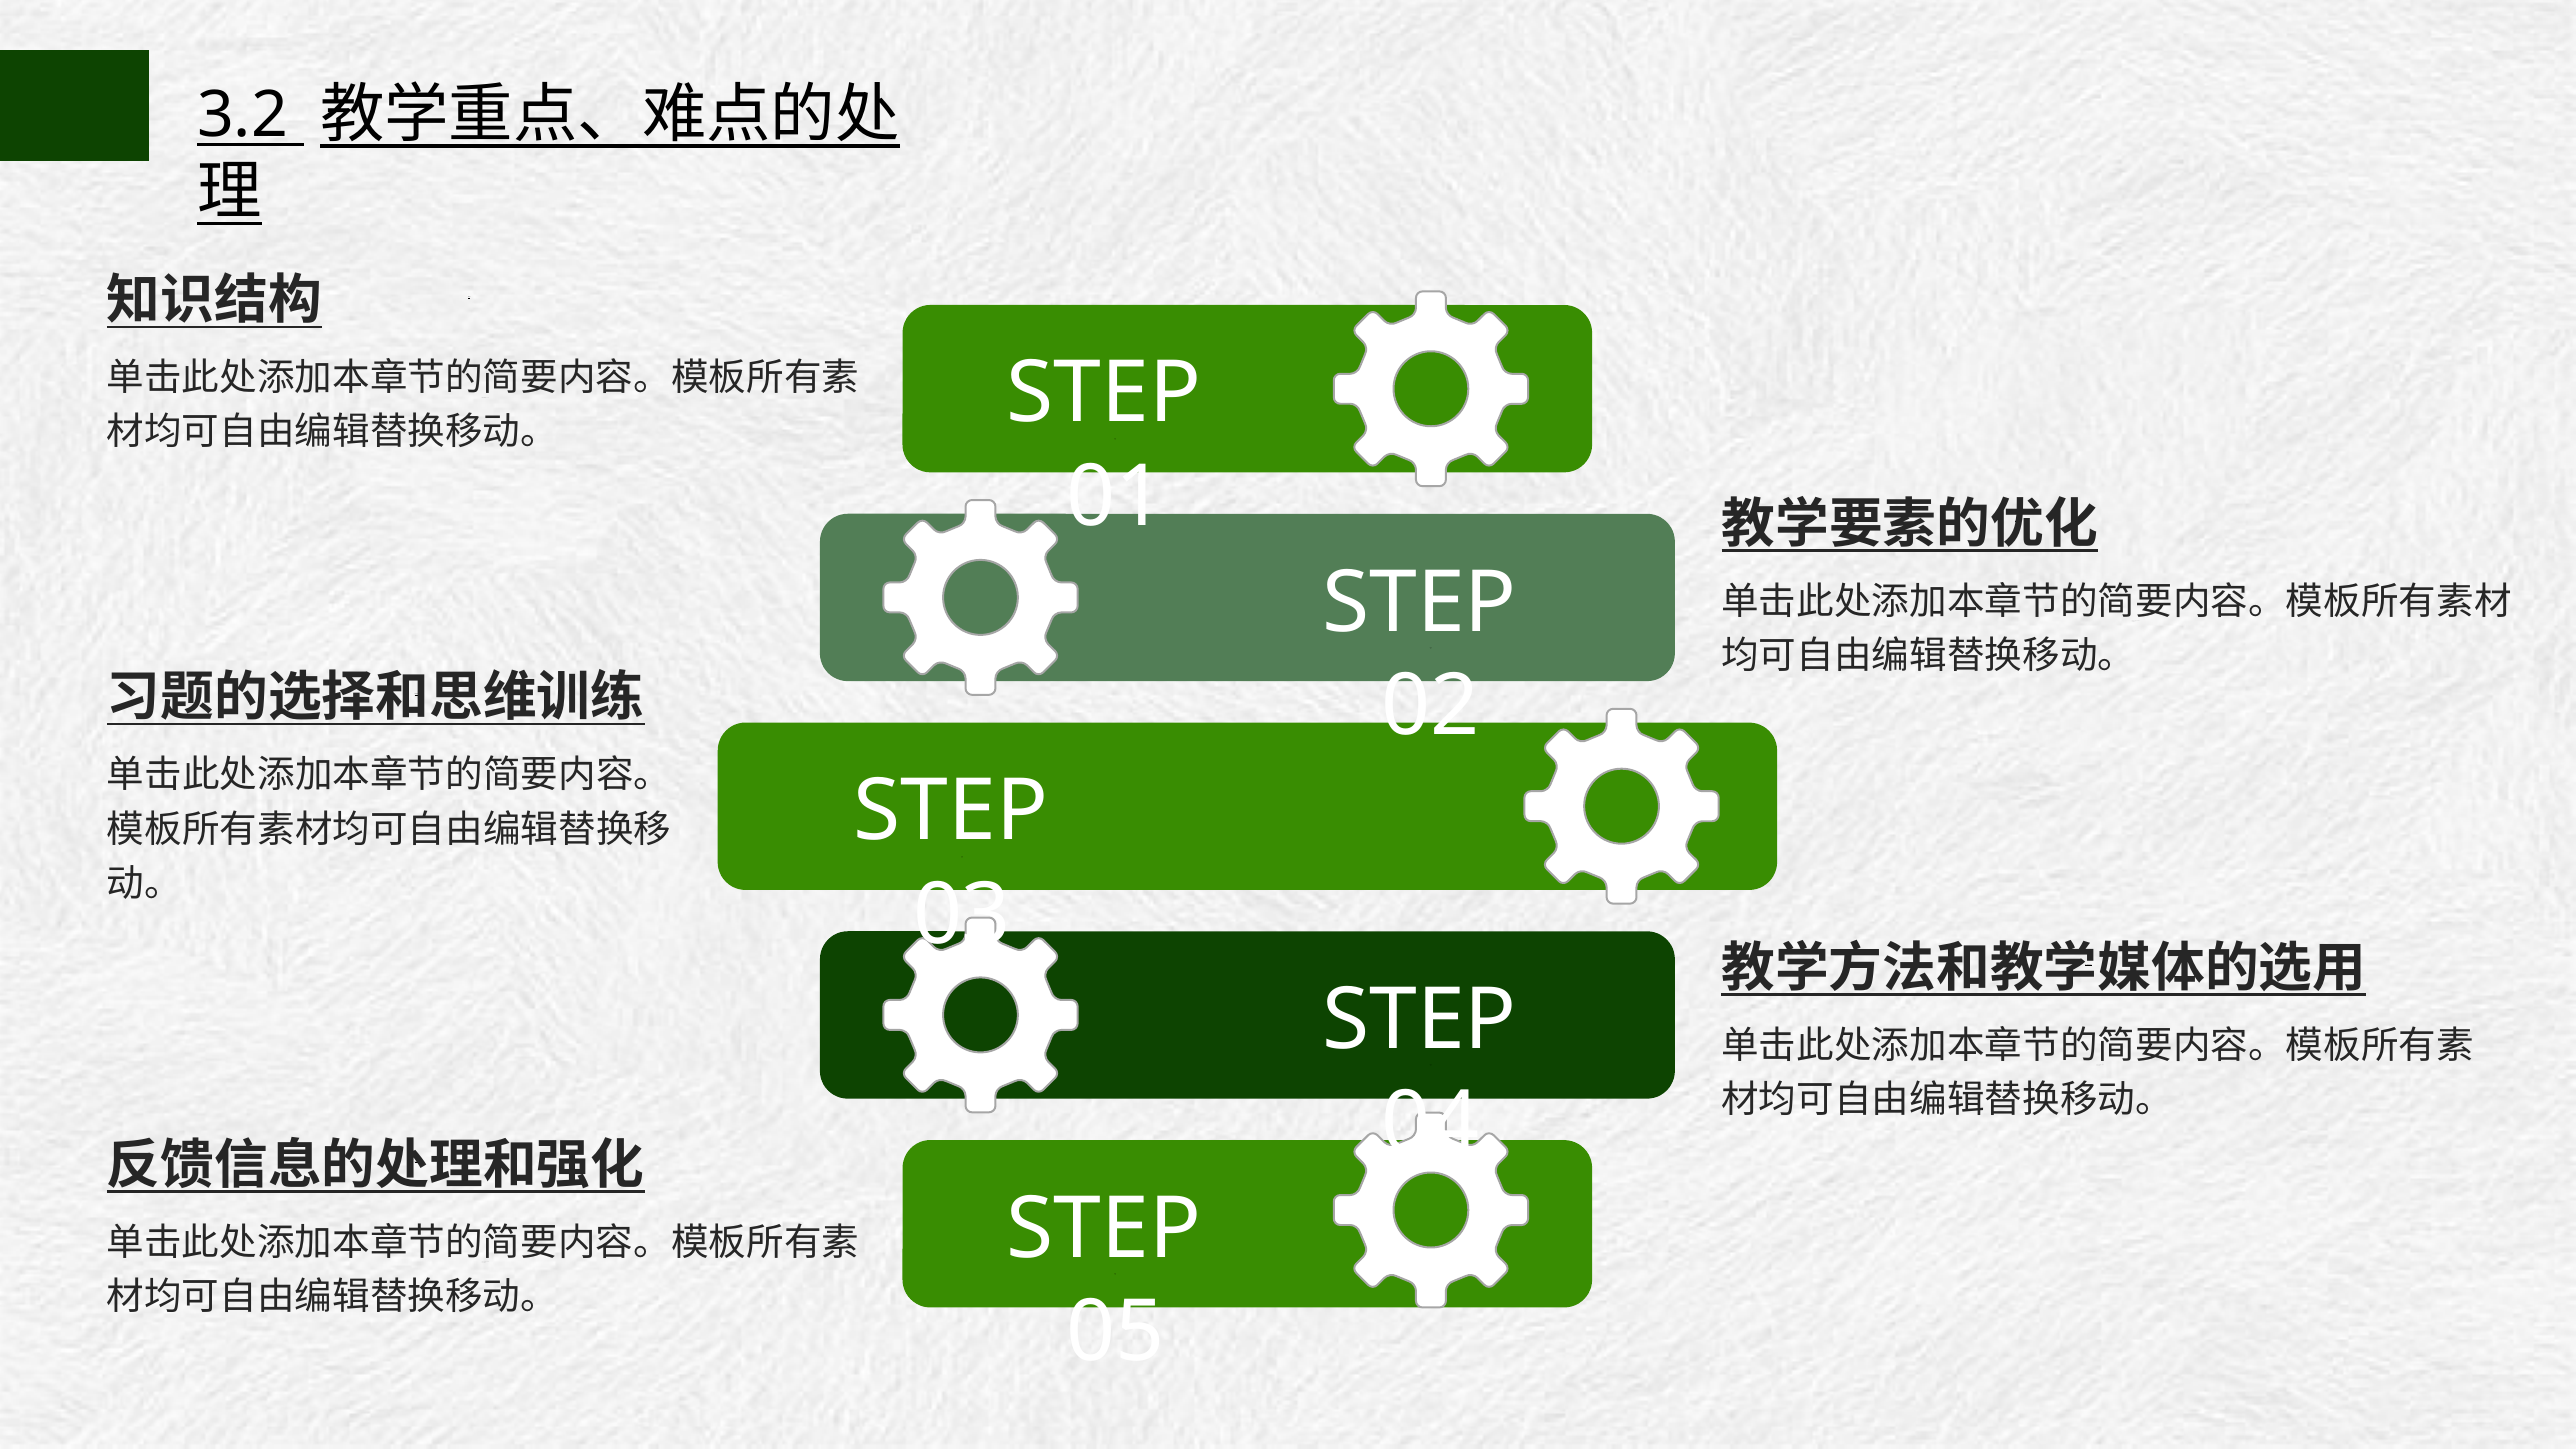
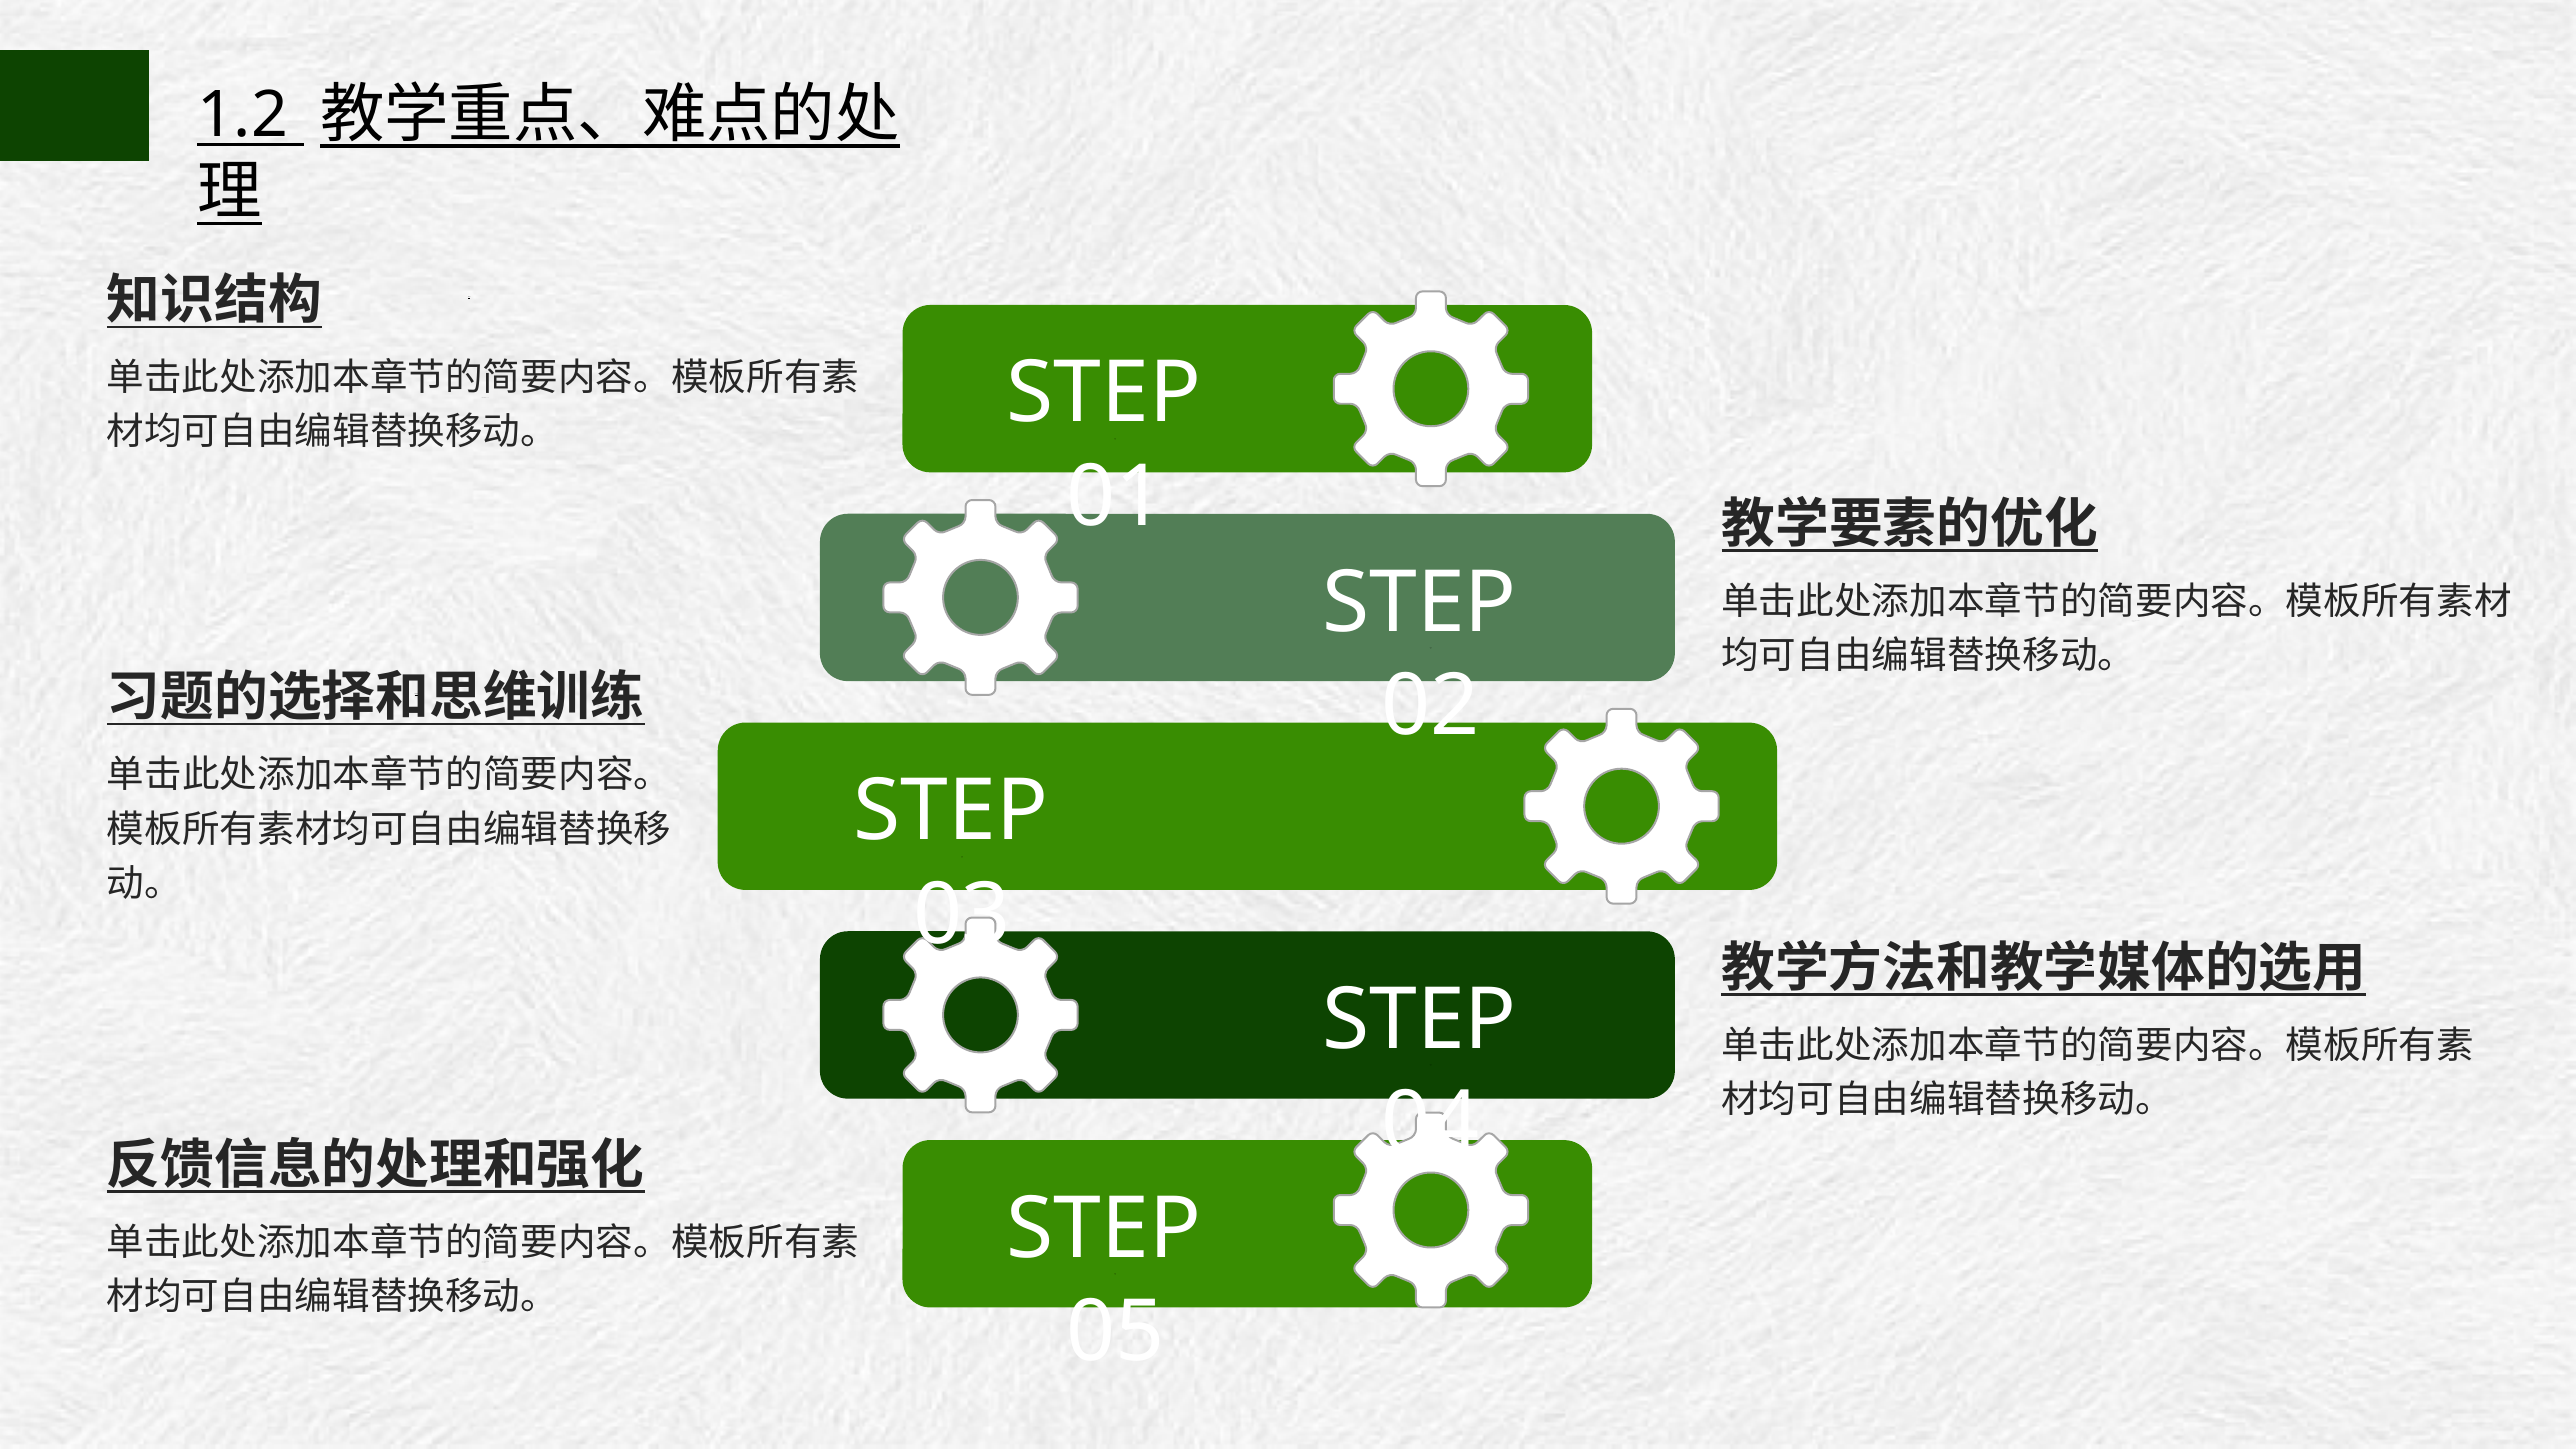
3.2: 3.2 -> 1.2 (243, 115)
